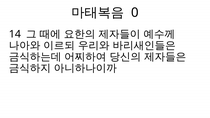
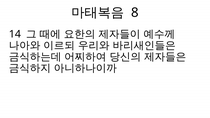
0: 0 -> 8 (135, 13)
